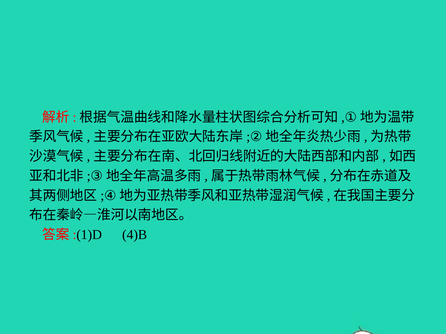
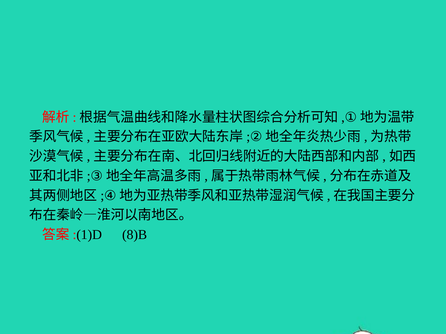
4)B: 4)B -> 8)B (135, 235)
